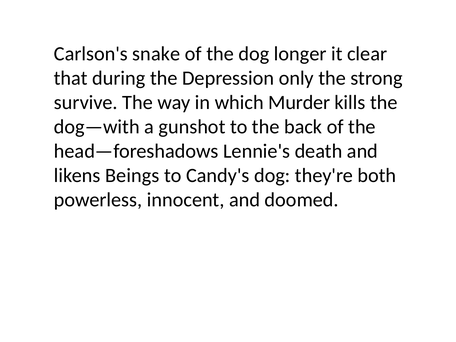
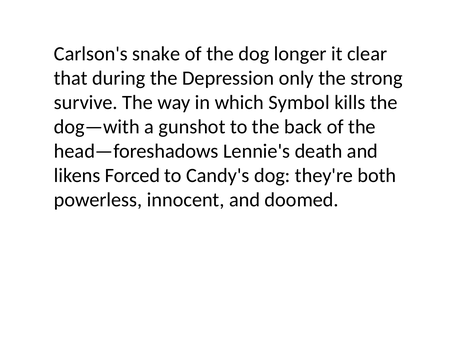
Murder: Murder -> Symbol (299, 102)
Beings: Beings -> Forced (132, 175)
